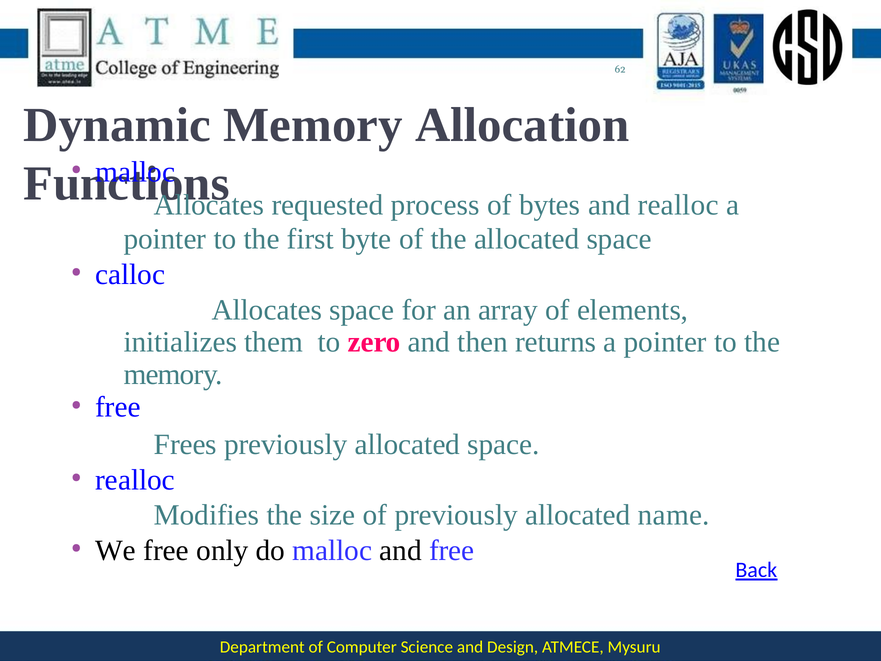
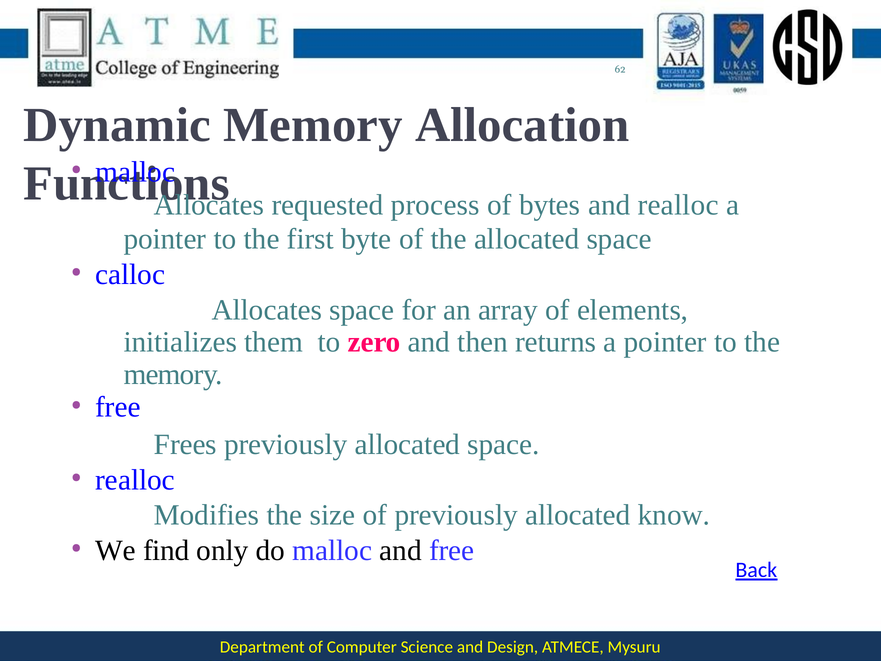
name: name -> know (674, 515)
We free: free -> find (166, 550)
